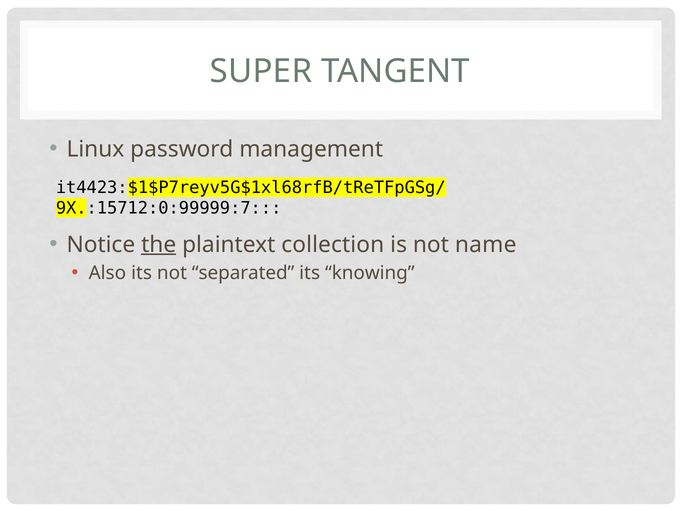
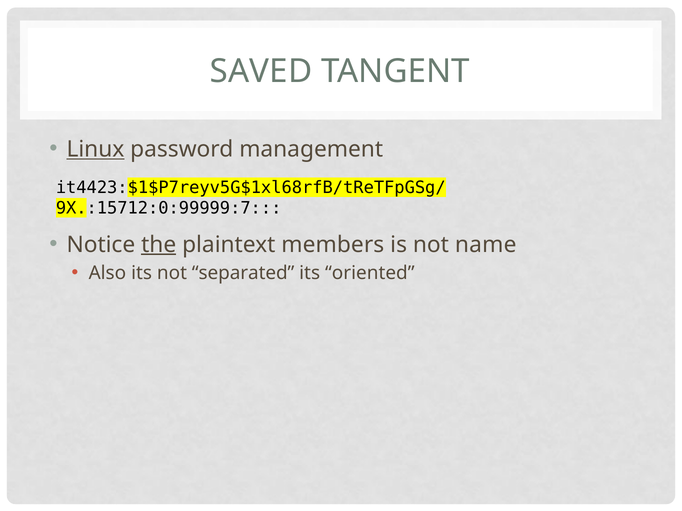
SUPER: SUPER -> SAVED (261, 72)
Linux underline: none -> present (95, 149)
collection: collection -> members (333, 245)
knowing: knowing -> oriented (370, 273)
